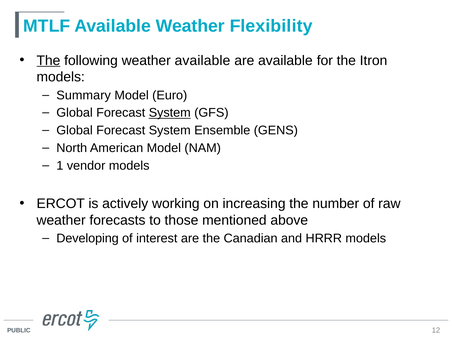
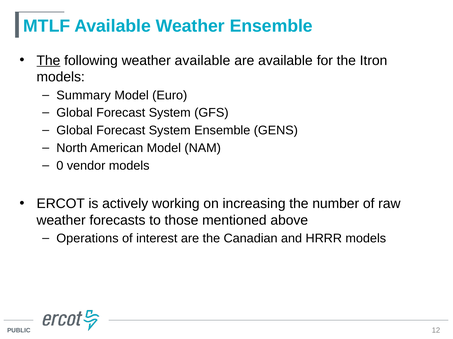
Weather Flexibility: Flexibility -> Ensemble (271, 26)
System underline: present -> none (170, 113)
1: 1 -> 0 (60, 166)
Developing: Developing -> Operations (87, 239)
